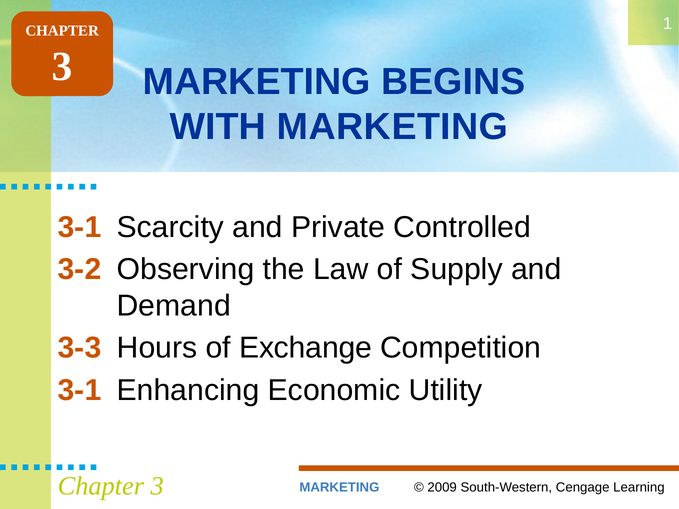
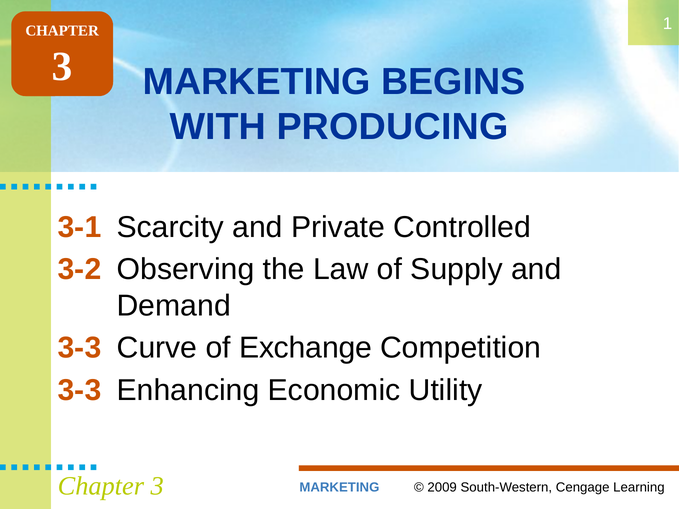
WITH MARKETING: MARKETING -> PRODUCING (393, 127)
Hours: Hours -> Curve (157, 348)
3-1: 3-1 -> 3-3 (80, 390)
